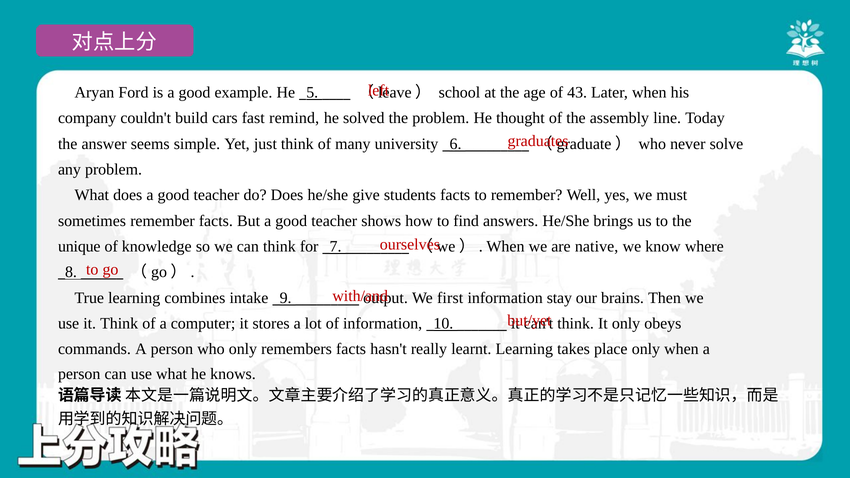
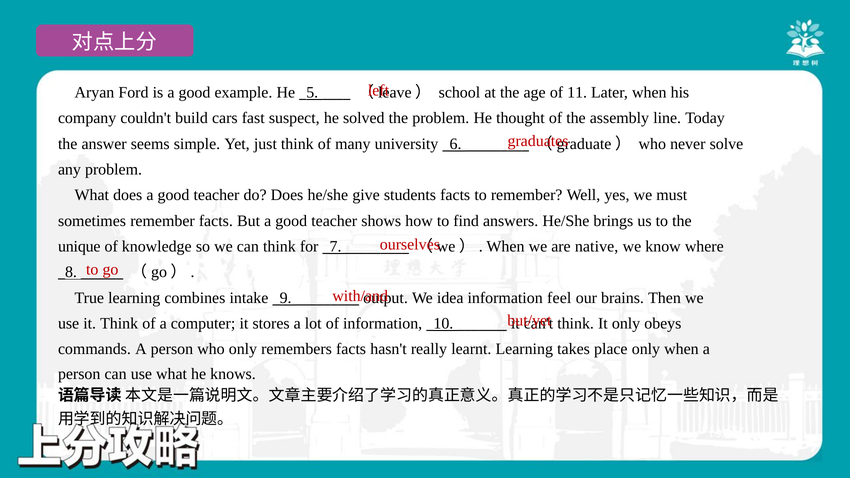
43: 43 -> 11 (577, 92)
remind: remind -> suspect (294, 118)
first: first -> idea (450, 298)
stay: stay -> feel (559, 298)
